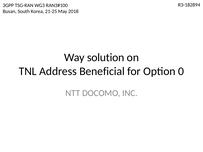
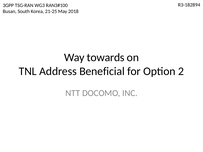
solution: solution -> towards (106, 57)
0: 0 -> 2 (181, 71)
